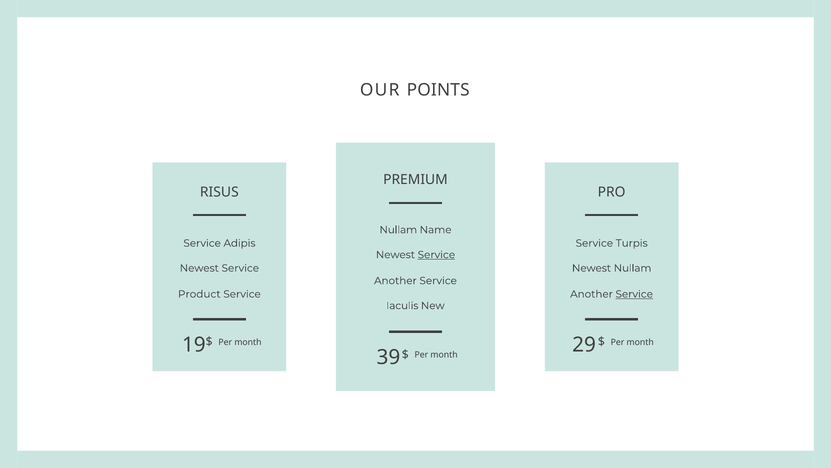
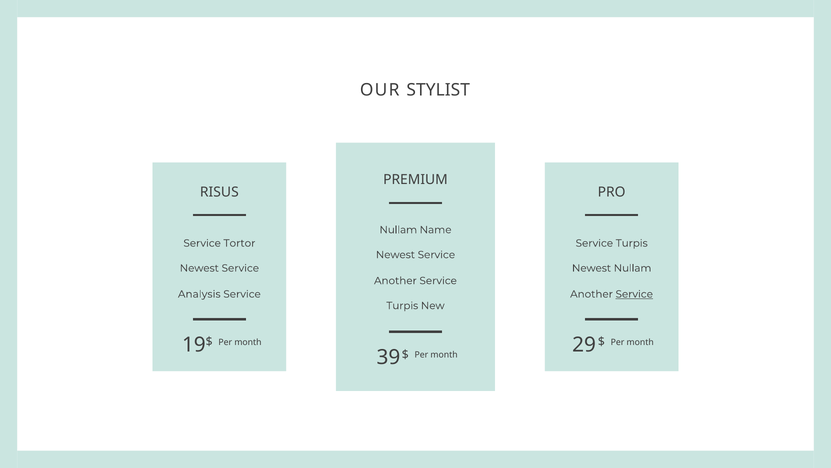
POINTS: POINTS -> STYLIST (438, 90)
Adipis: Adipis -> Tortor (239, 243)
Service underline: present -> none (436, 254)
Product: Product -> Analysis (199, 294)
Iaculis: Iaculis -> Turpis (402, 305)
